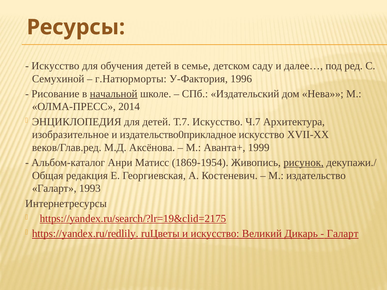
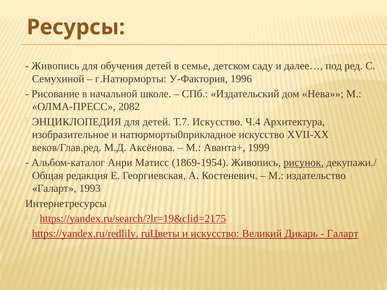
Искусство: Искусство -> Живопись (55, 66)
начальной underline: present -> none (114, 94)
2014: 2014 -> 2082 (129, 107)
Ч.7: Ч.7 -> Ч.4 (253, 122)
издательство0прикладное: издательство0прикладное -> натюрморты0прикладное (178, 135)
